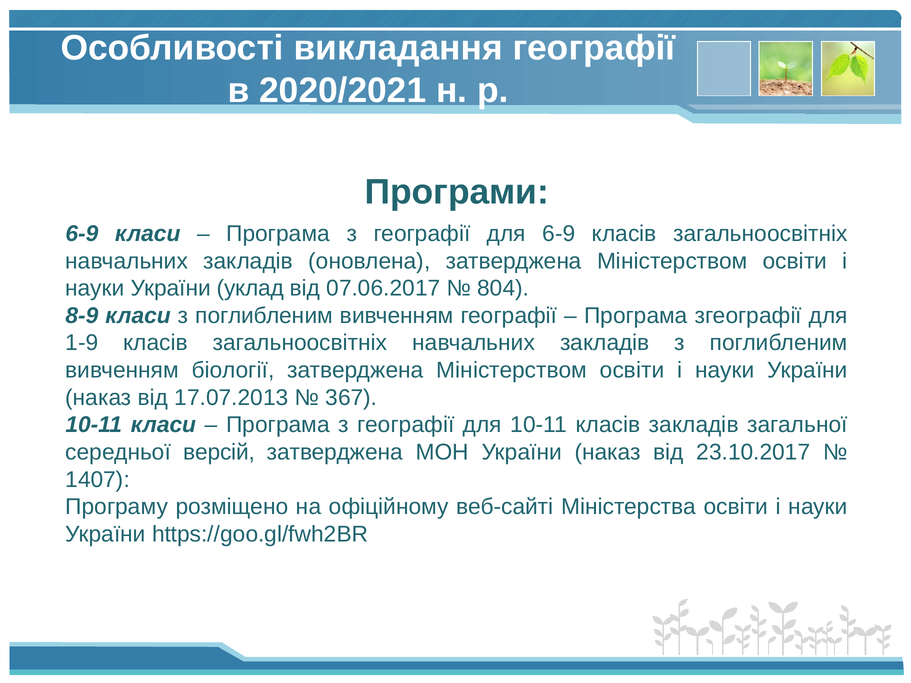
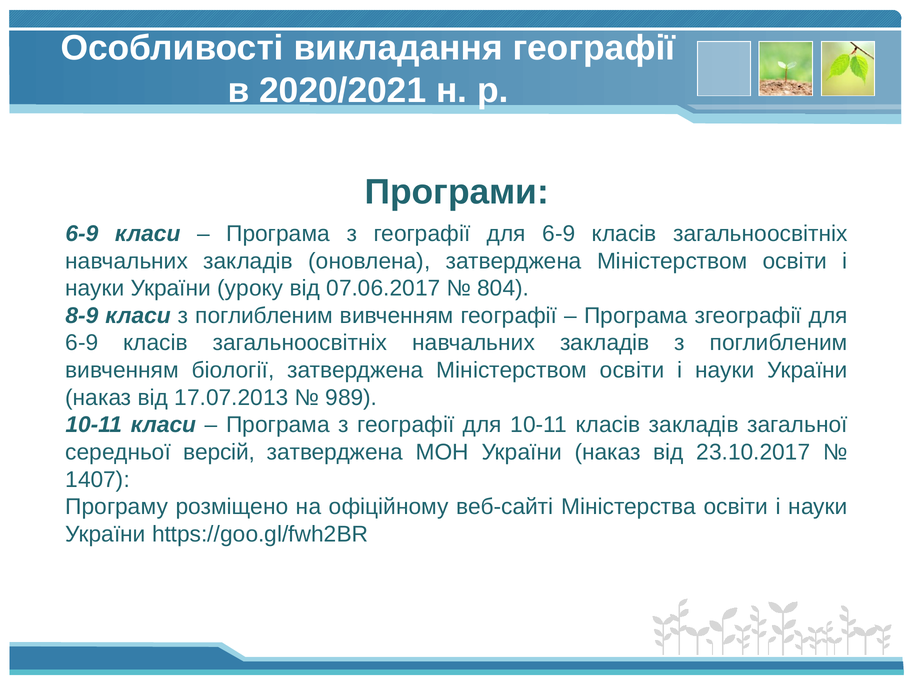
уклад: уклад -> уроку (250, 288)
1-9: 1-9 -> 6-9 (82, 343)
367: 367 -> 989 (351, 398)
